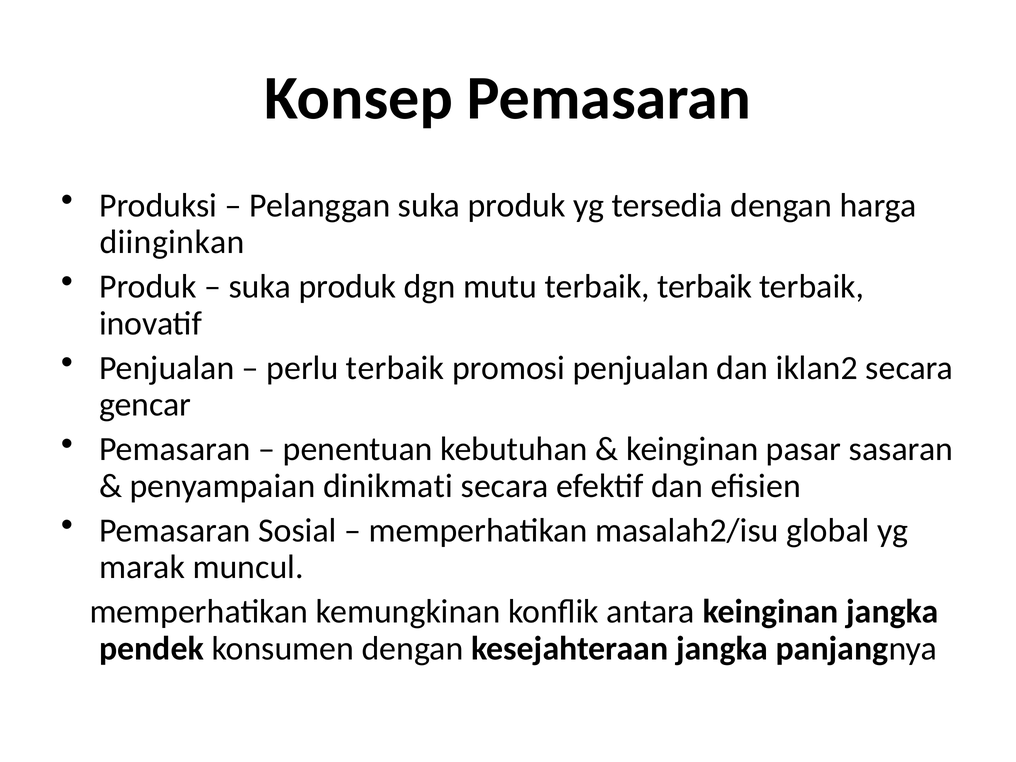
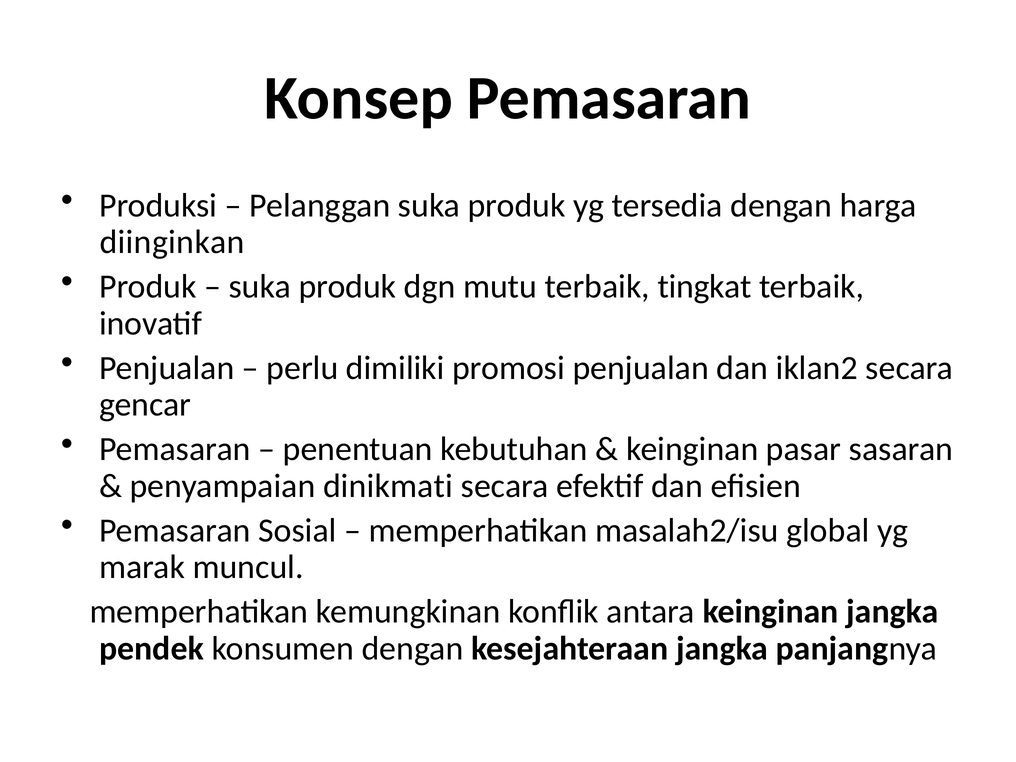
mutu terbaik terbaik: terbaik -> tingkat (705, 287)
perlu terbaik: terbaik -> dimiliki (395, 368)
